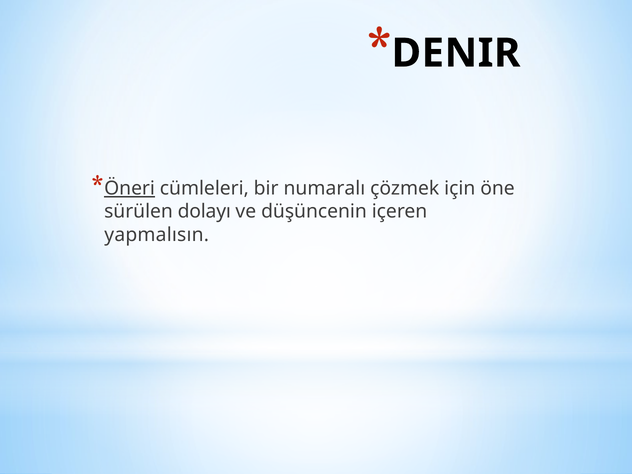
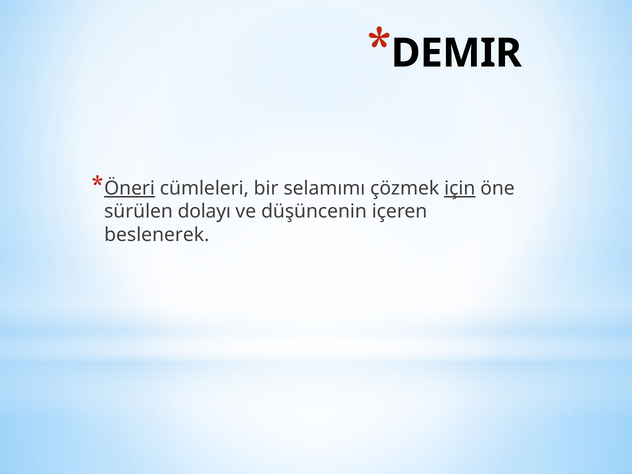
DENIR: DENIR -> DEMIR (456, 53)
numaralı: numaralı -> selamımı (324, 188)
için underline: none -> present (460, 188)
yapmalısın: yapmalısın -> beslenerek (157, 235)
